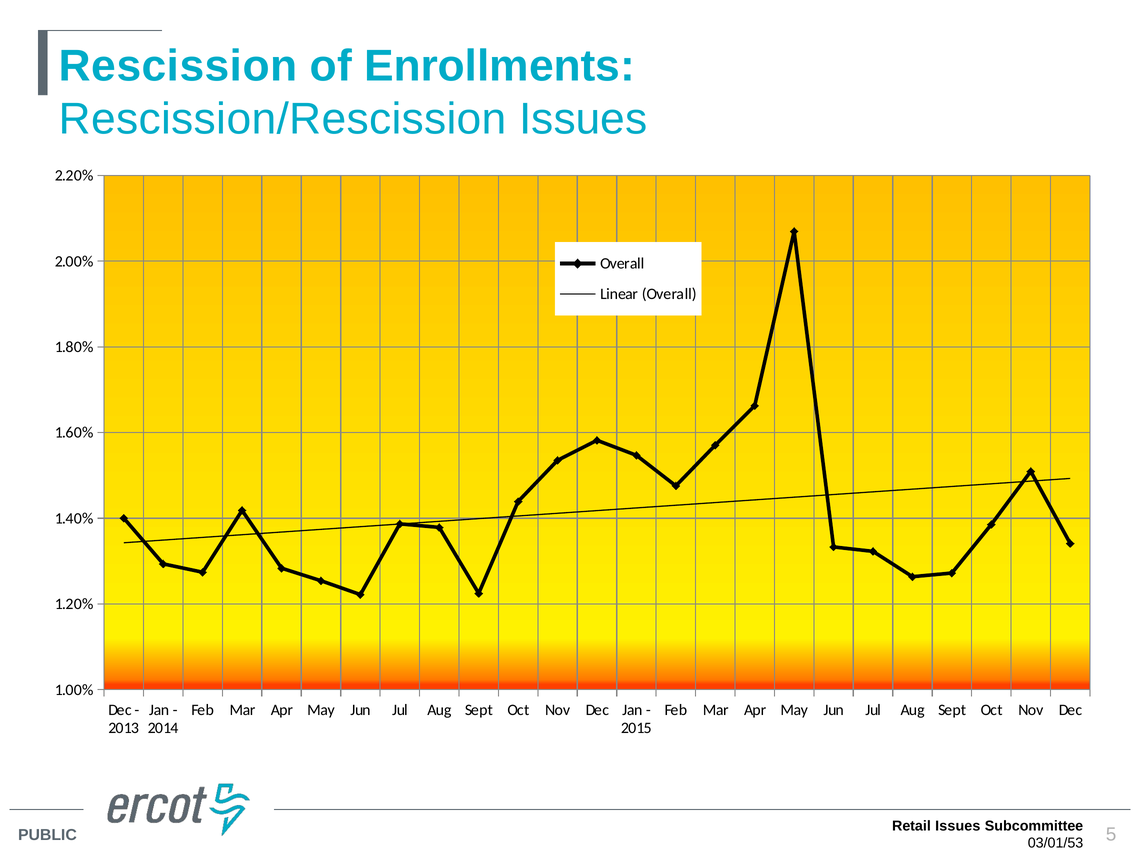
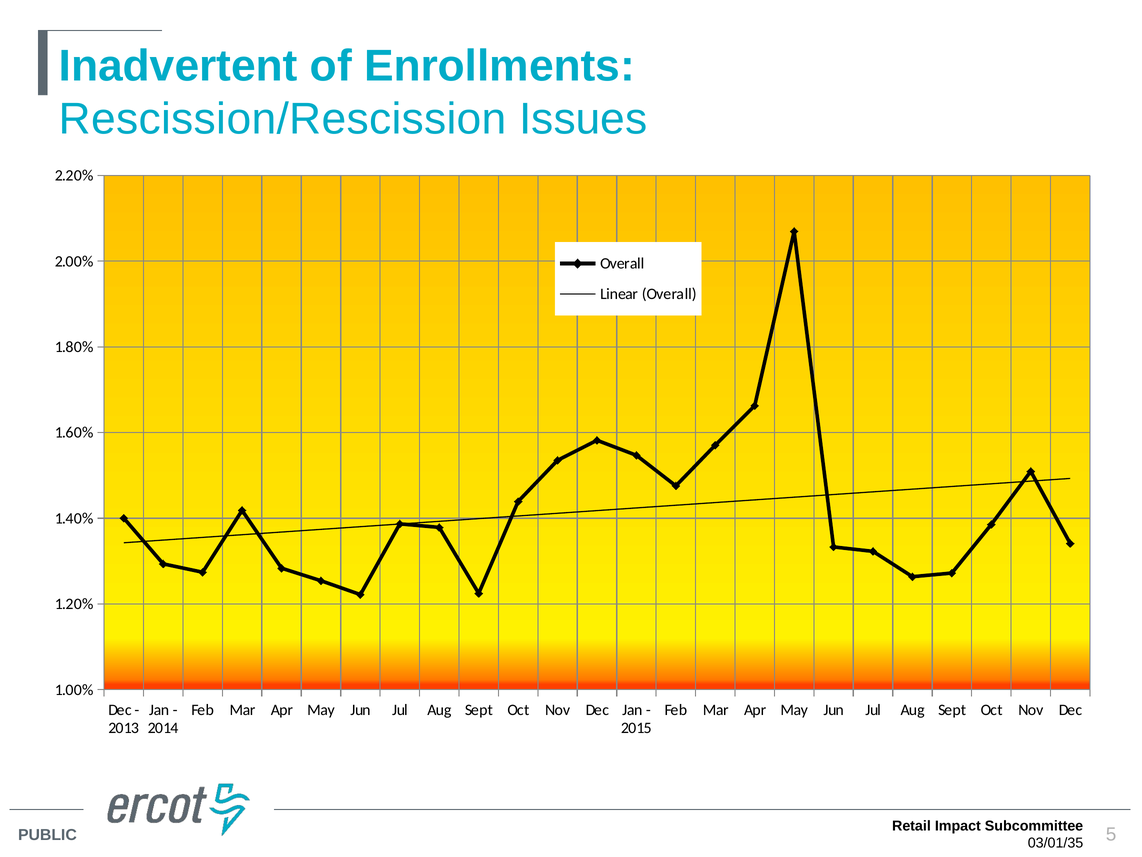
Rescission: Rescission -> Inadvertent (178, 66)
Retail Issues: Issues -> Impact (958, 826)
03/01/53: 03/01/53 -> 03/01/35 (1056, 843)
